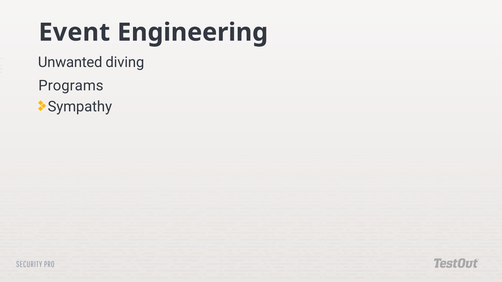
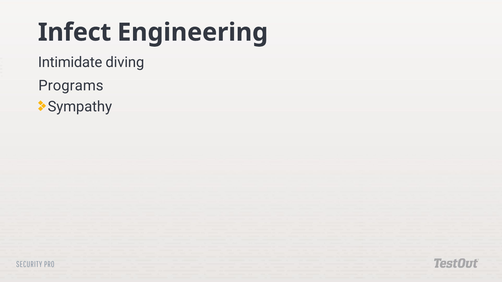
Event: Event -> Infect (75, 32)
Unwanted: Unwanted -> Intimidate (70, 62)
